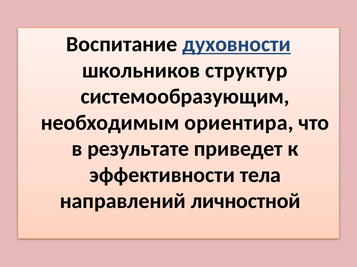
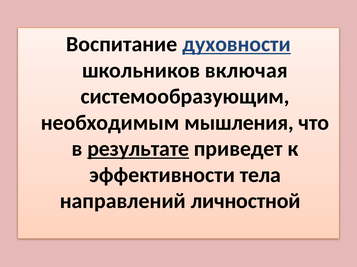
структур: структур -> включая (246, 71)
ориентира: ориентира -> мышления (239, 123)
результате underline: none -> present (138, 149)
